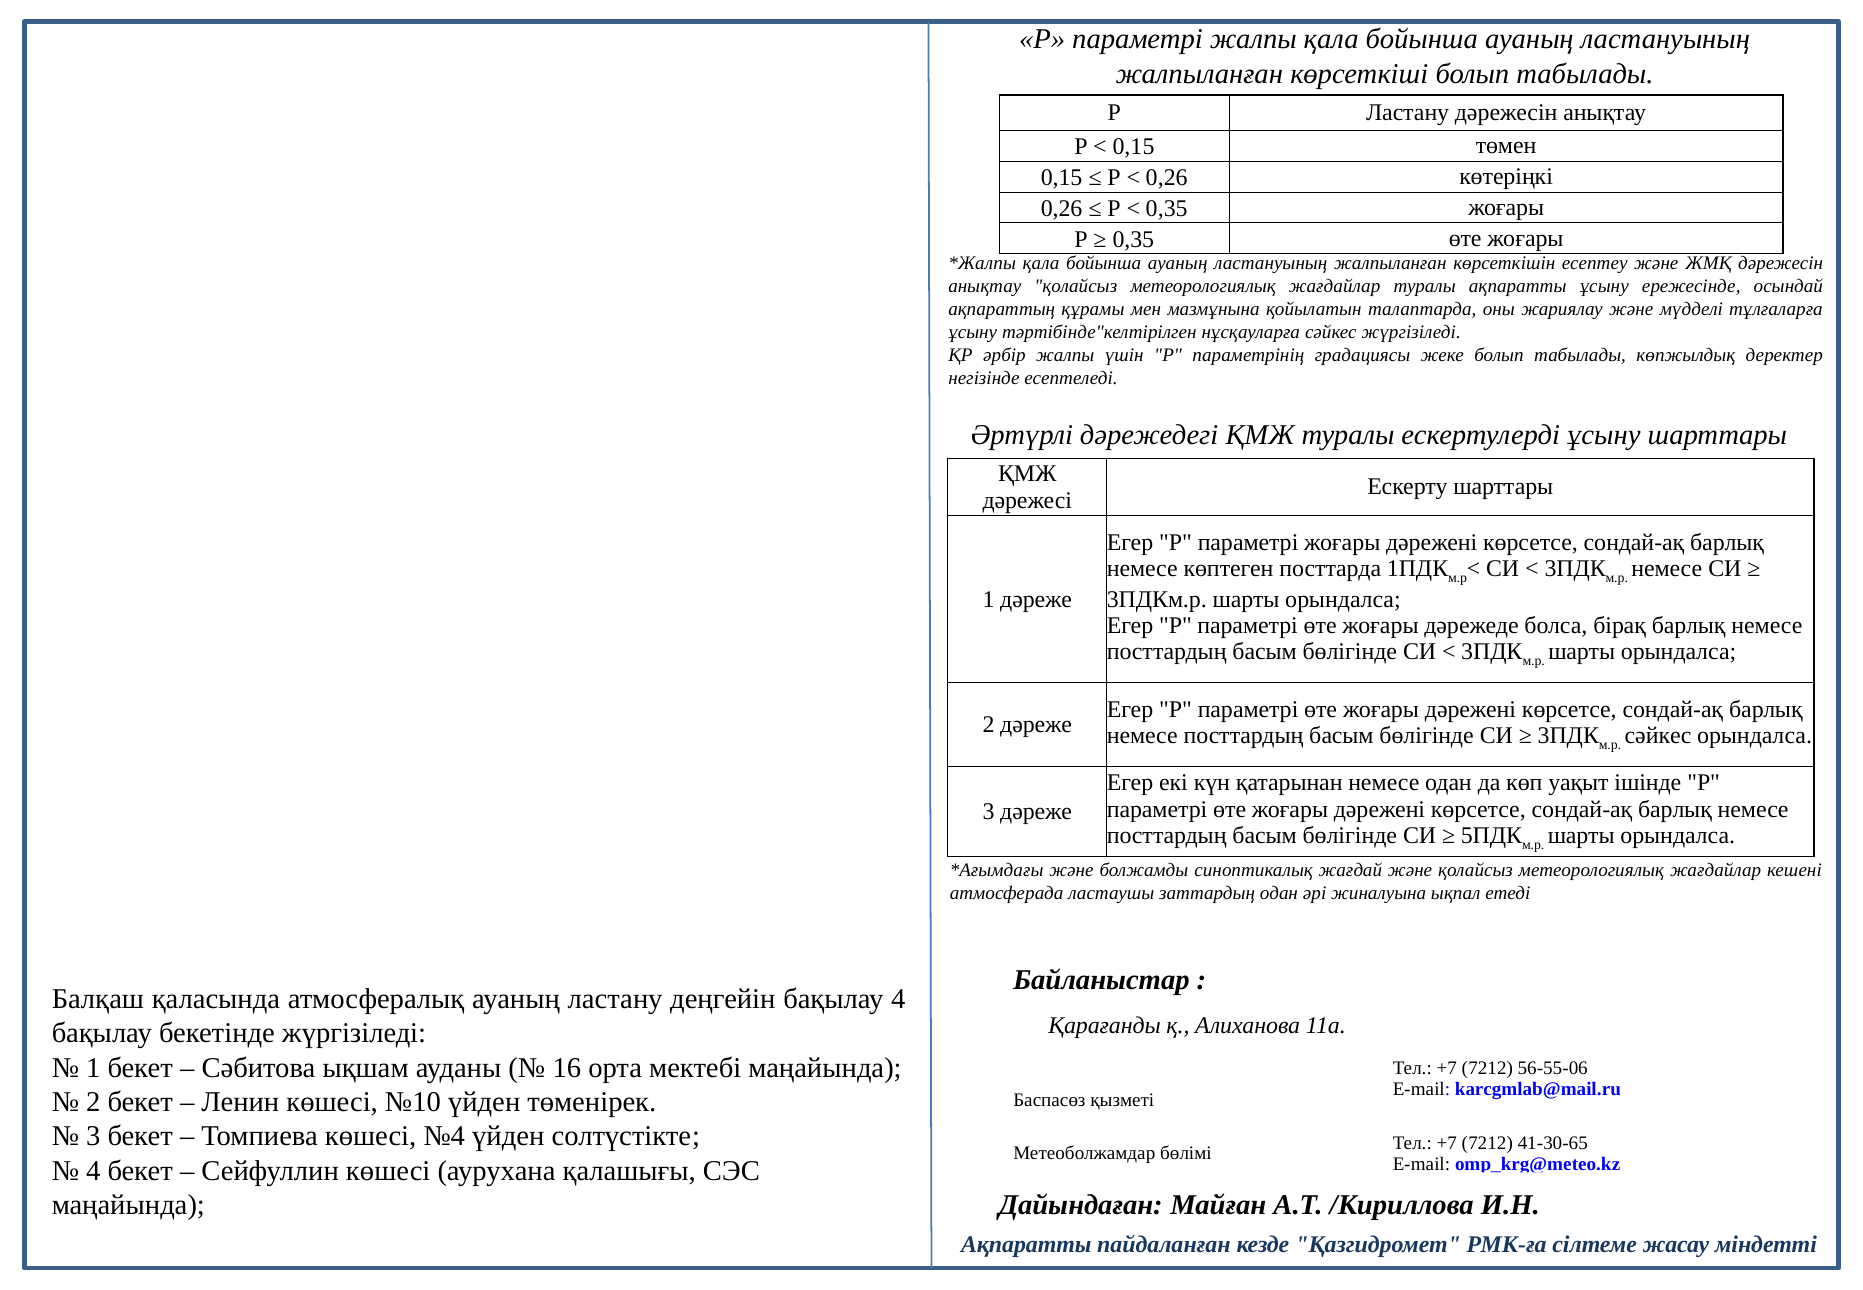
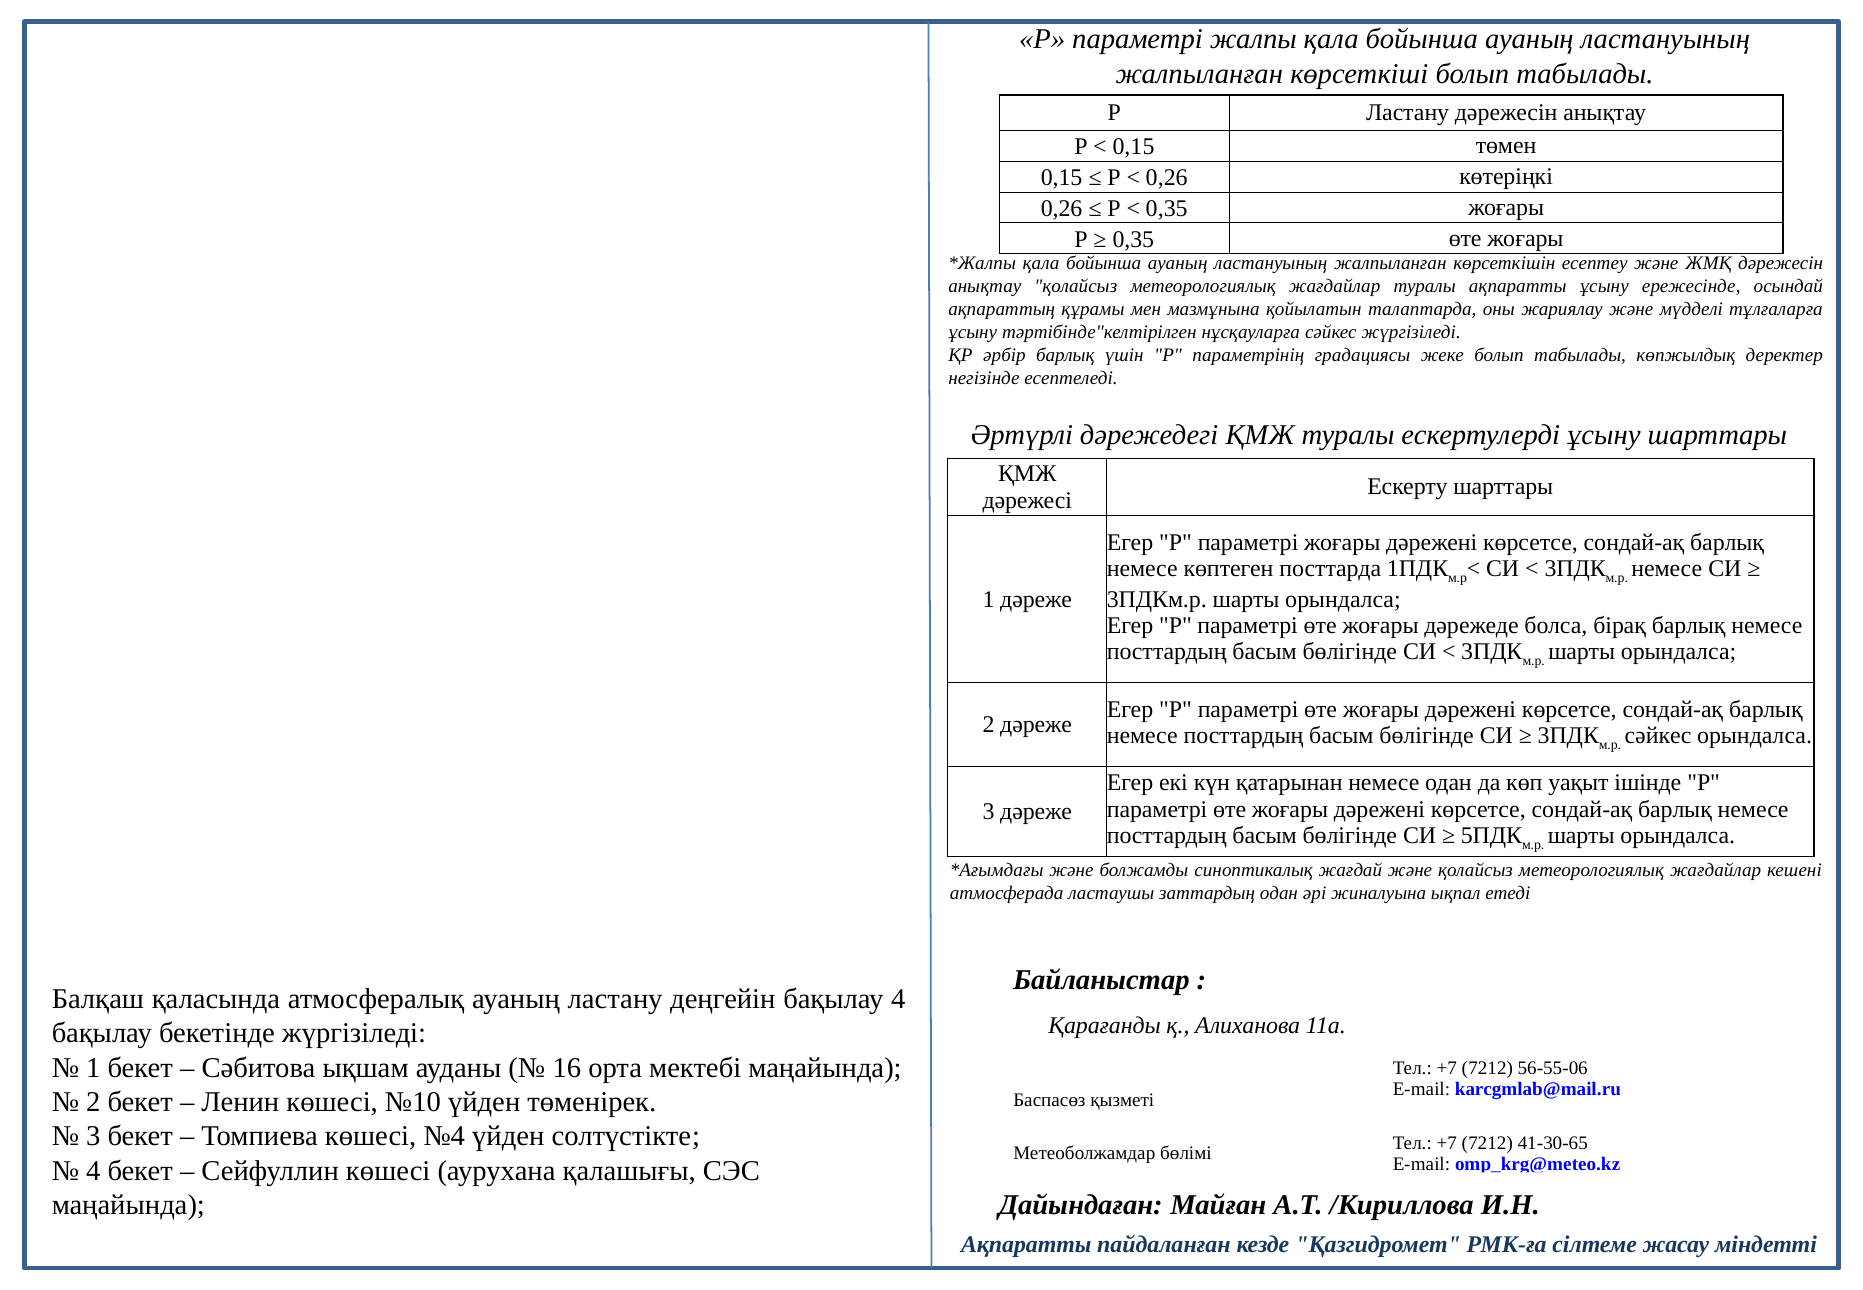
әрбір жалпы: жалпы -> барлық (1065, 355)
